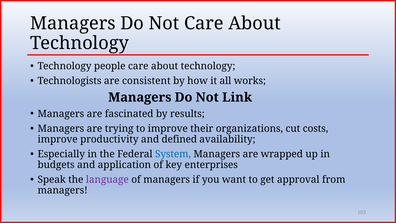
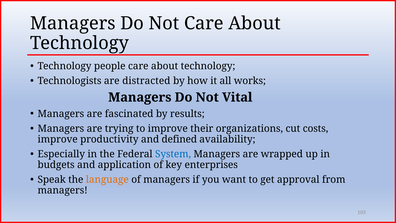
consistent: consistent -> distracted (146, 81)
Link: Link -> Vital (237, 97)
language colour: purple -> orange (107, 179)
